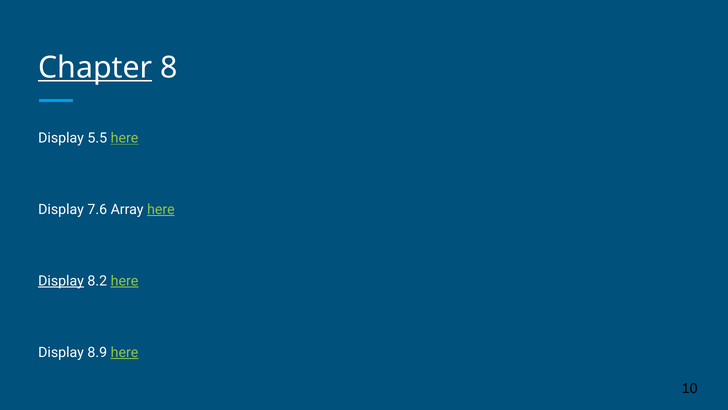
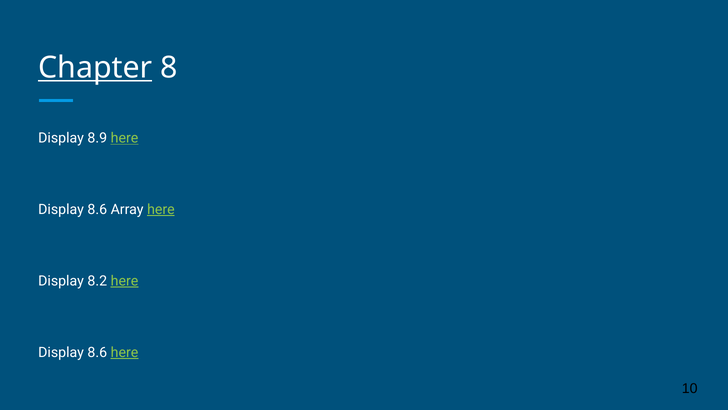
5.5: 5.5 -> 8.9 (97, 138)
7.6: 7.6 -> 8.6 (97, 209)
Display underline: present -> none (61, 281)
8.9: 8.9 -> 8.6 (97, 352)
